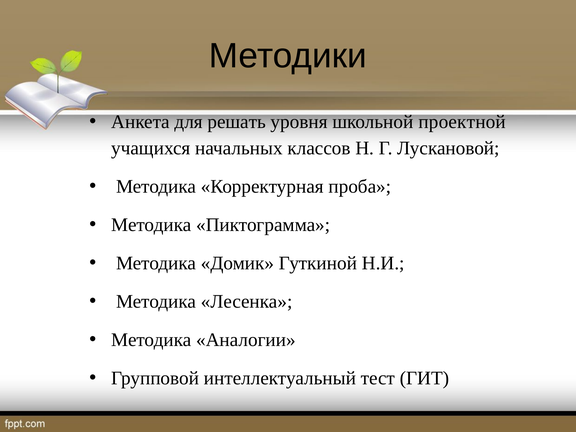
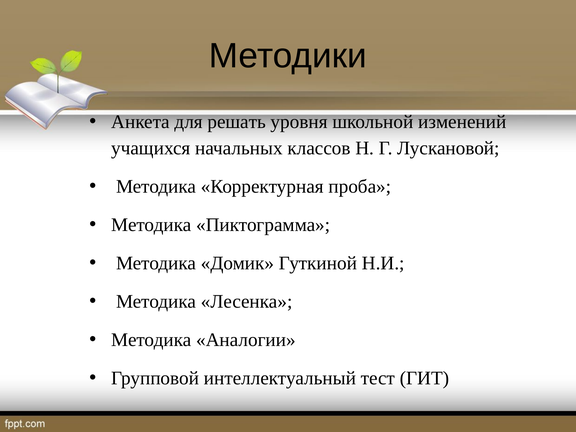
проектной: проектной -> изменений (462, 122)
